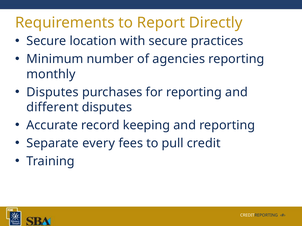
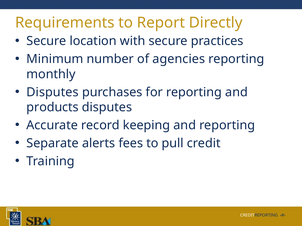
different: different -> products (53, 107)
every: every -> alerts (99, 143)
